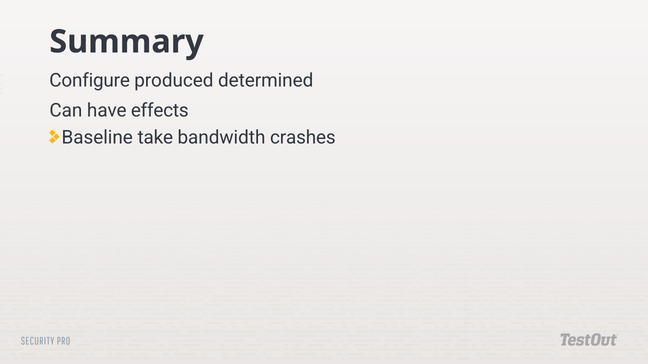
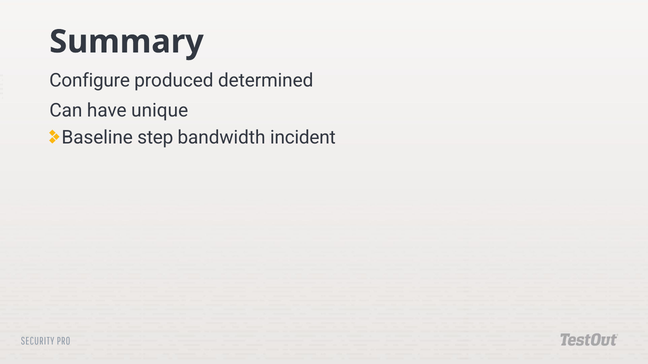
effects: effects -> unique (160, 111)
take: take -> step (155, 138)
crashes: crashes -> incident (303, 138)
